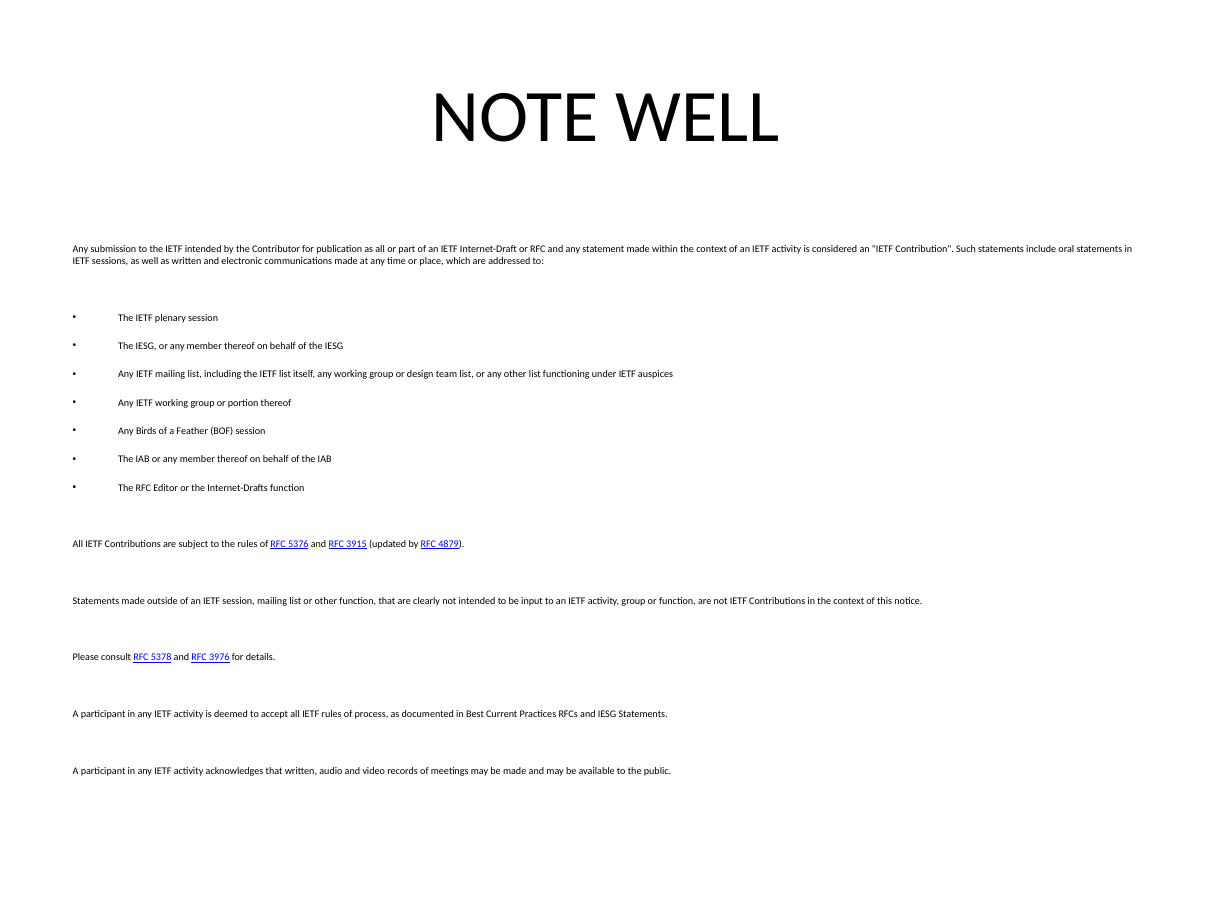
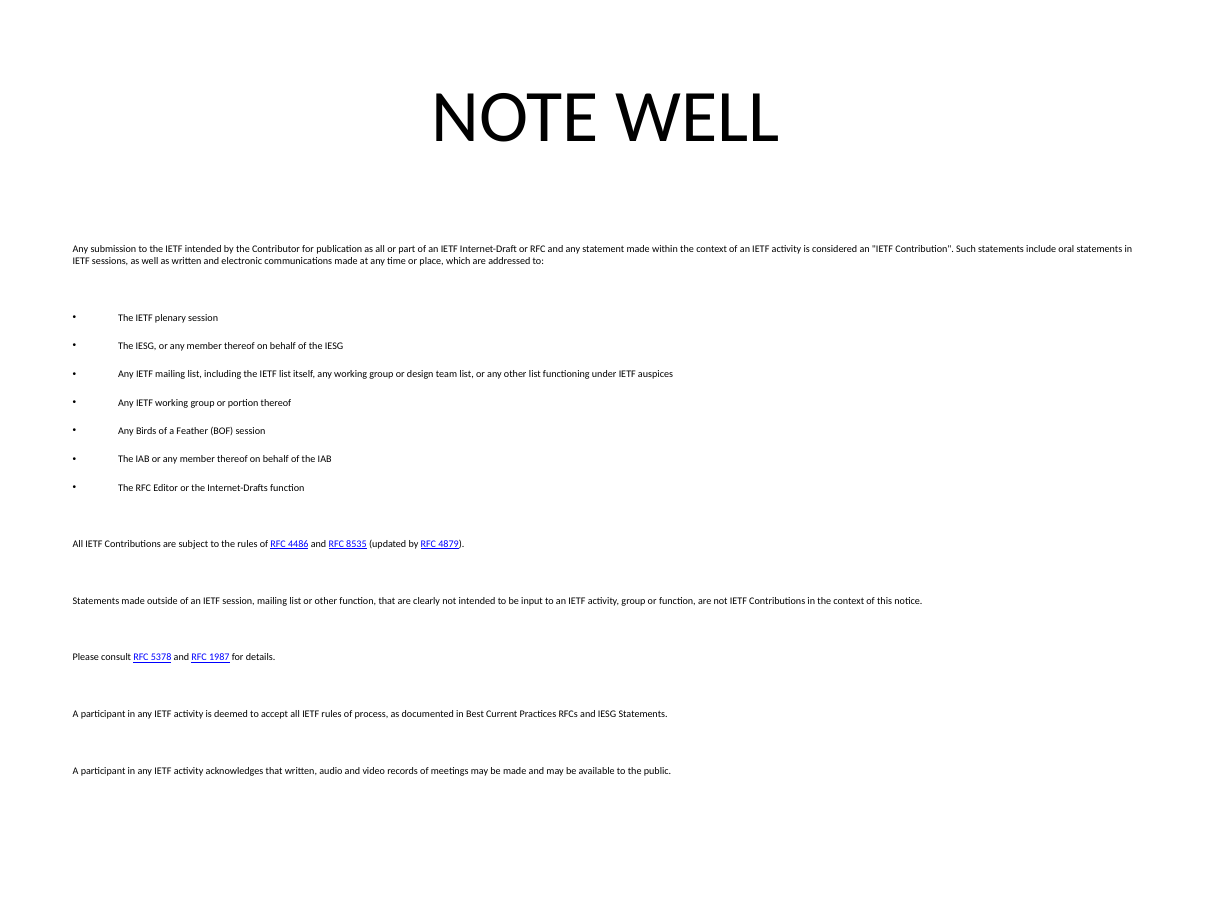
5376: 5376 -> 4486 (298, 544)
3915: 3915 -> 8535 (356, 544)
3976: 3976 -> 1987 (219, 658)
